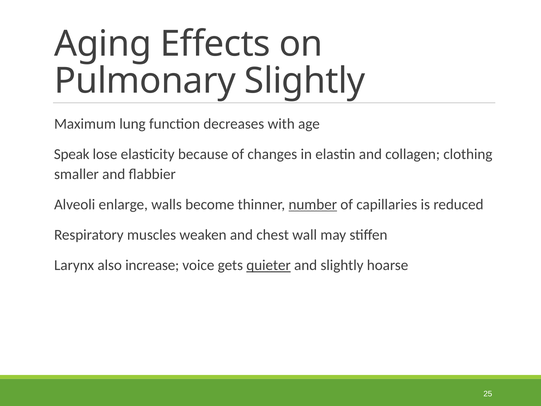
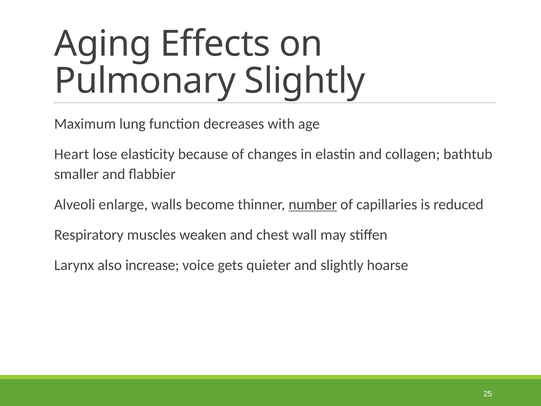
Speak: Speak -> Heart (72, 154)
clothing: clothing -> bathtub (468, 154)
quieter underline: present -> none (269, 265)
